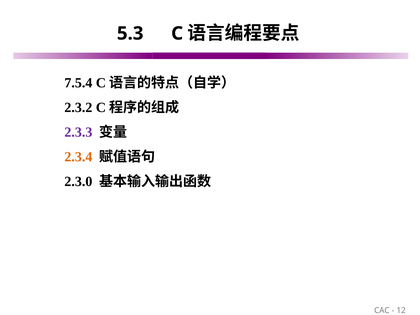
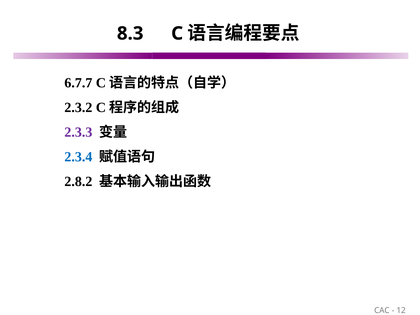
5.3: 5.3 -> 8.3 (130, 33)
7.5.4: 7.5.4 -> 6.7.7 (78, 83)
2.3.4 colour: orange -> blue (78, 157)
2.3.0: 2.3.0 -> 2.8.2 (78, 182)
